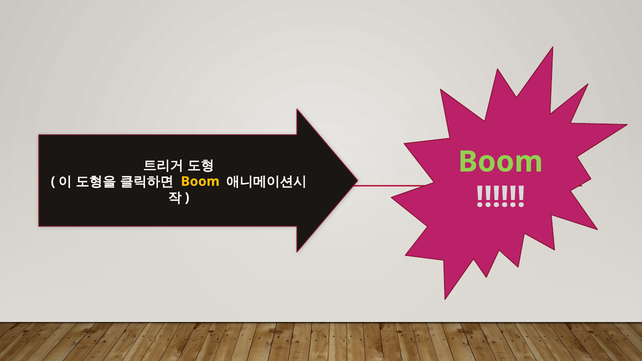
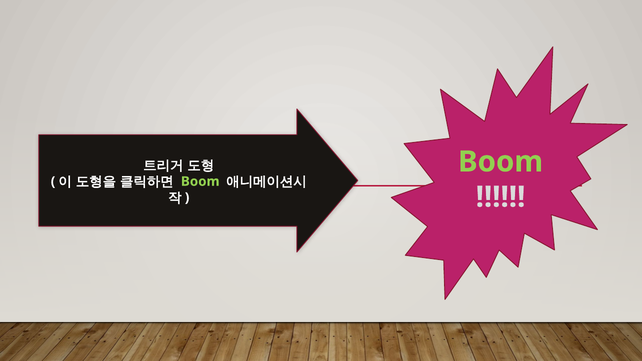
Boom colour: yellow -> light green (200, 181)
